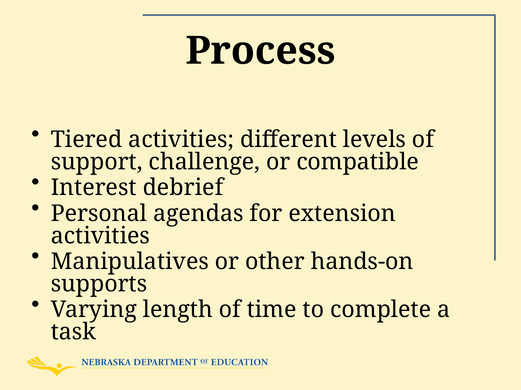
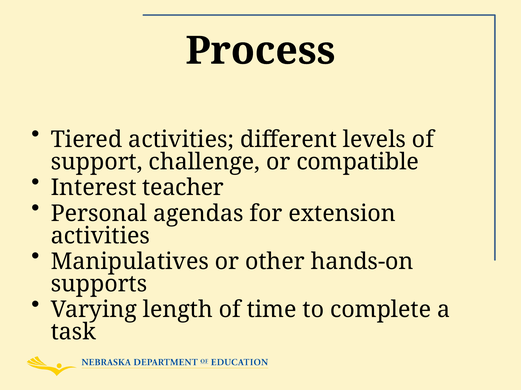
debrief: debrief -> teacher (183, 188)
